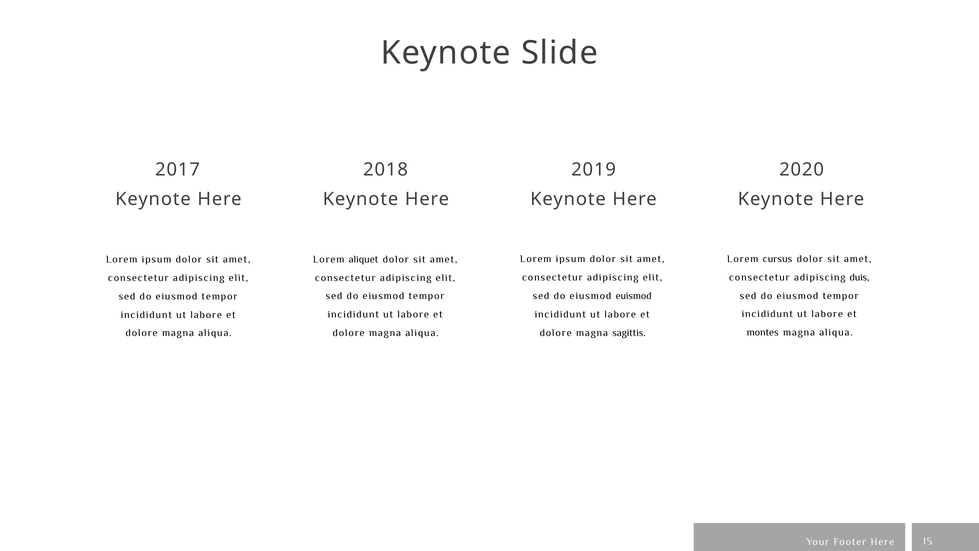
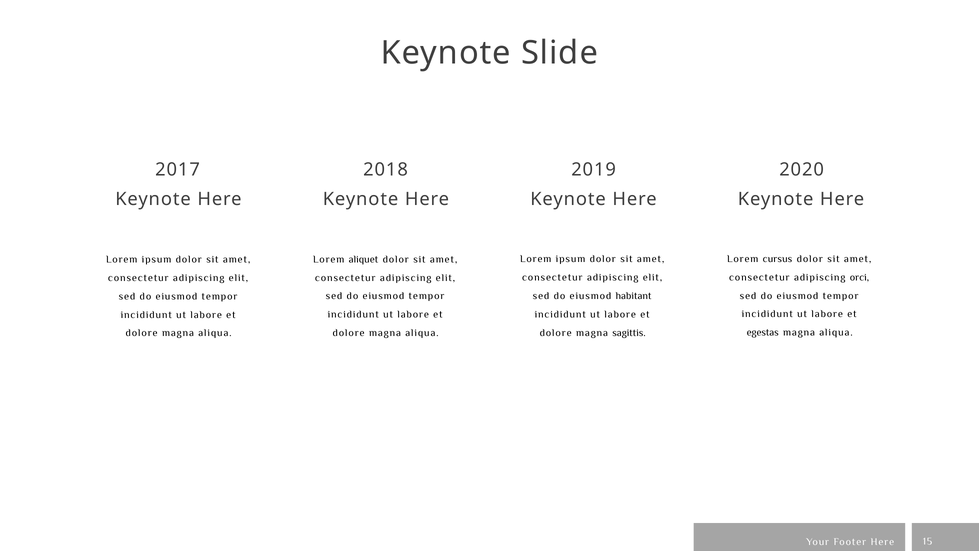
duis: duis -> orci (859, 277)
euismod: euismod -> habitant (634, 296)
montes: montes -> egestas (763, 332)
